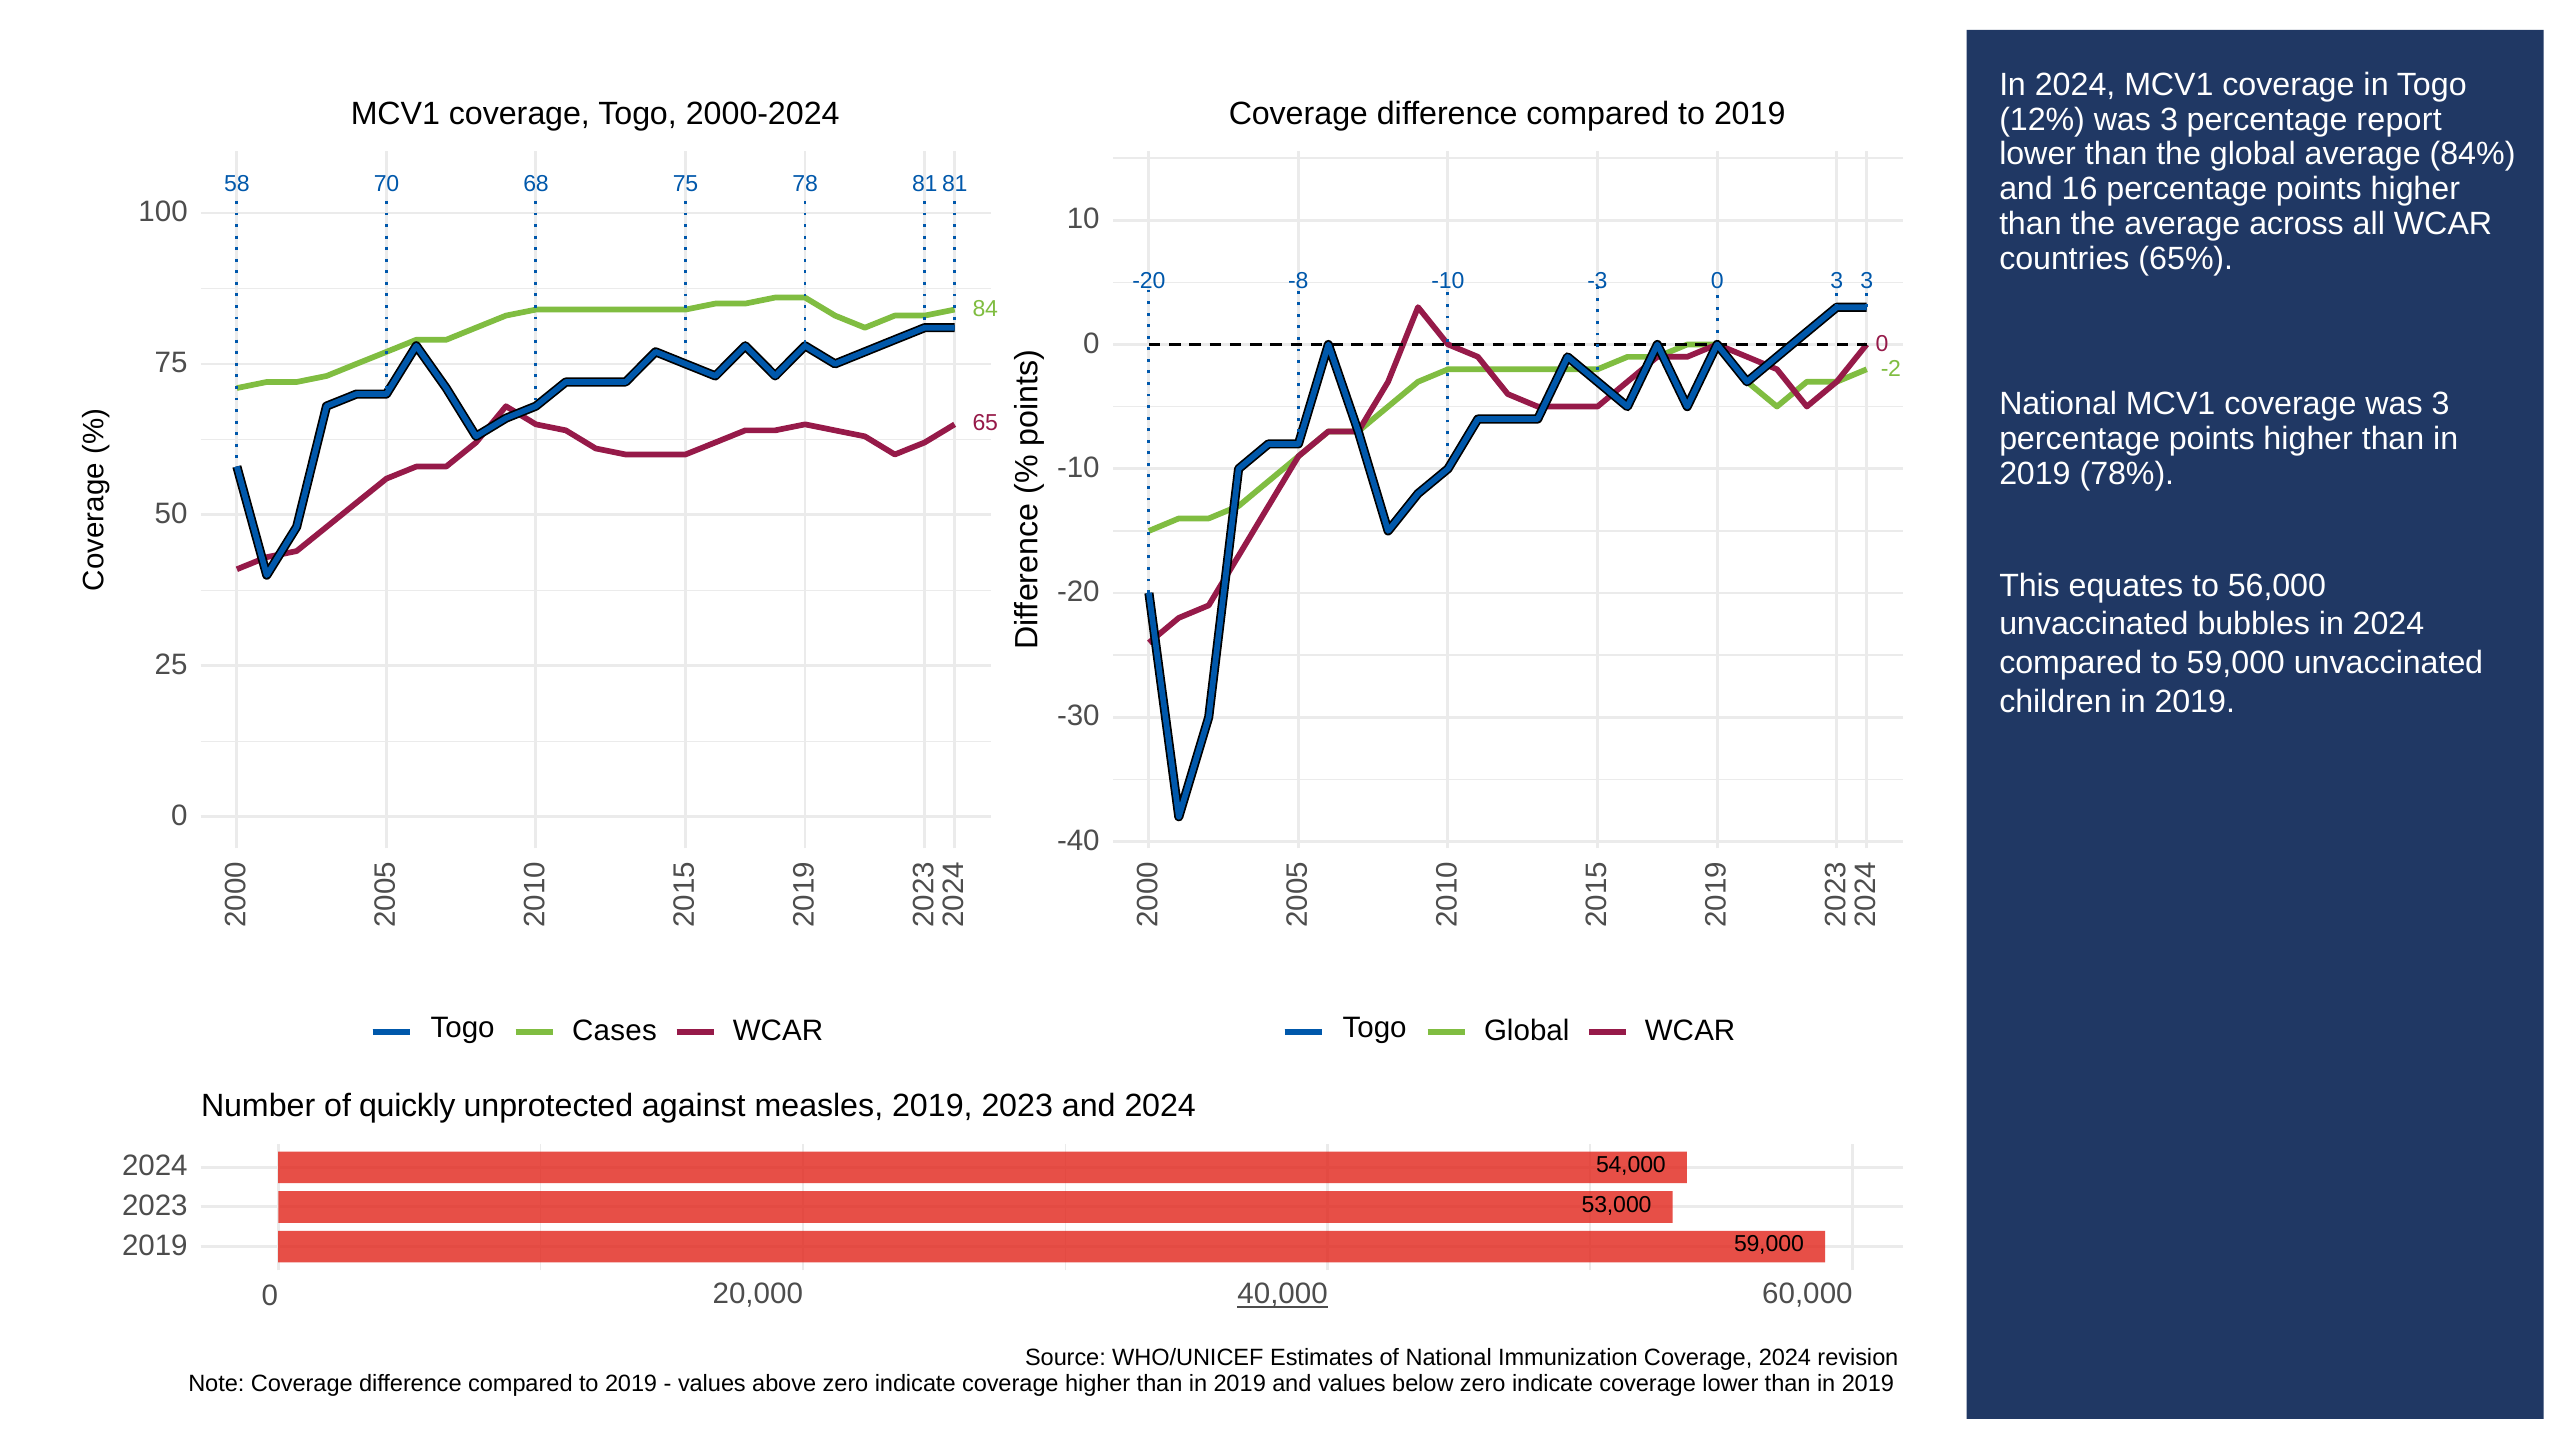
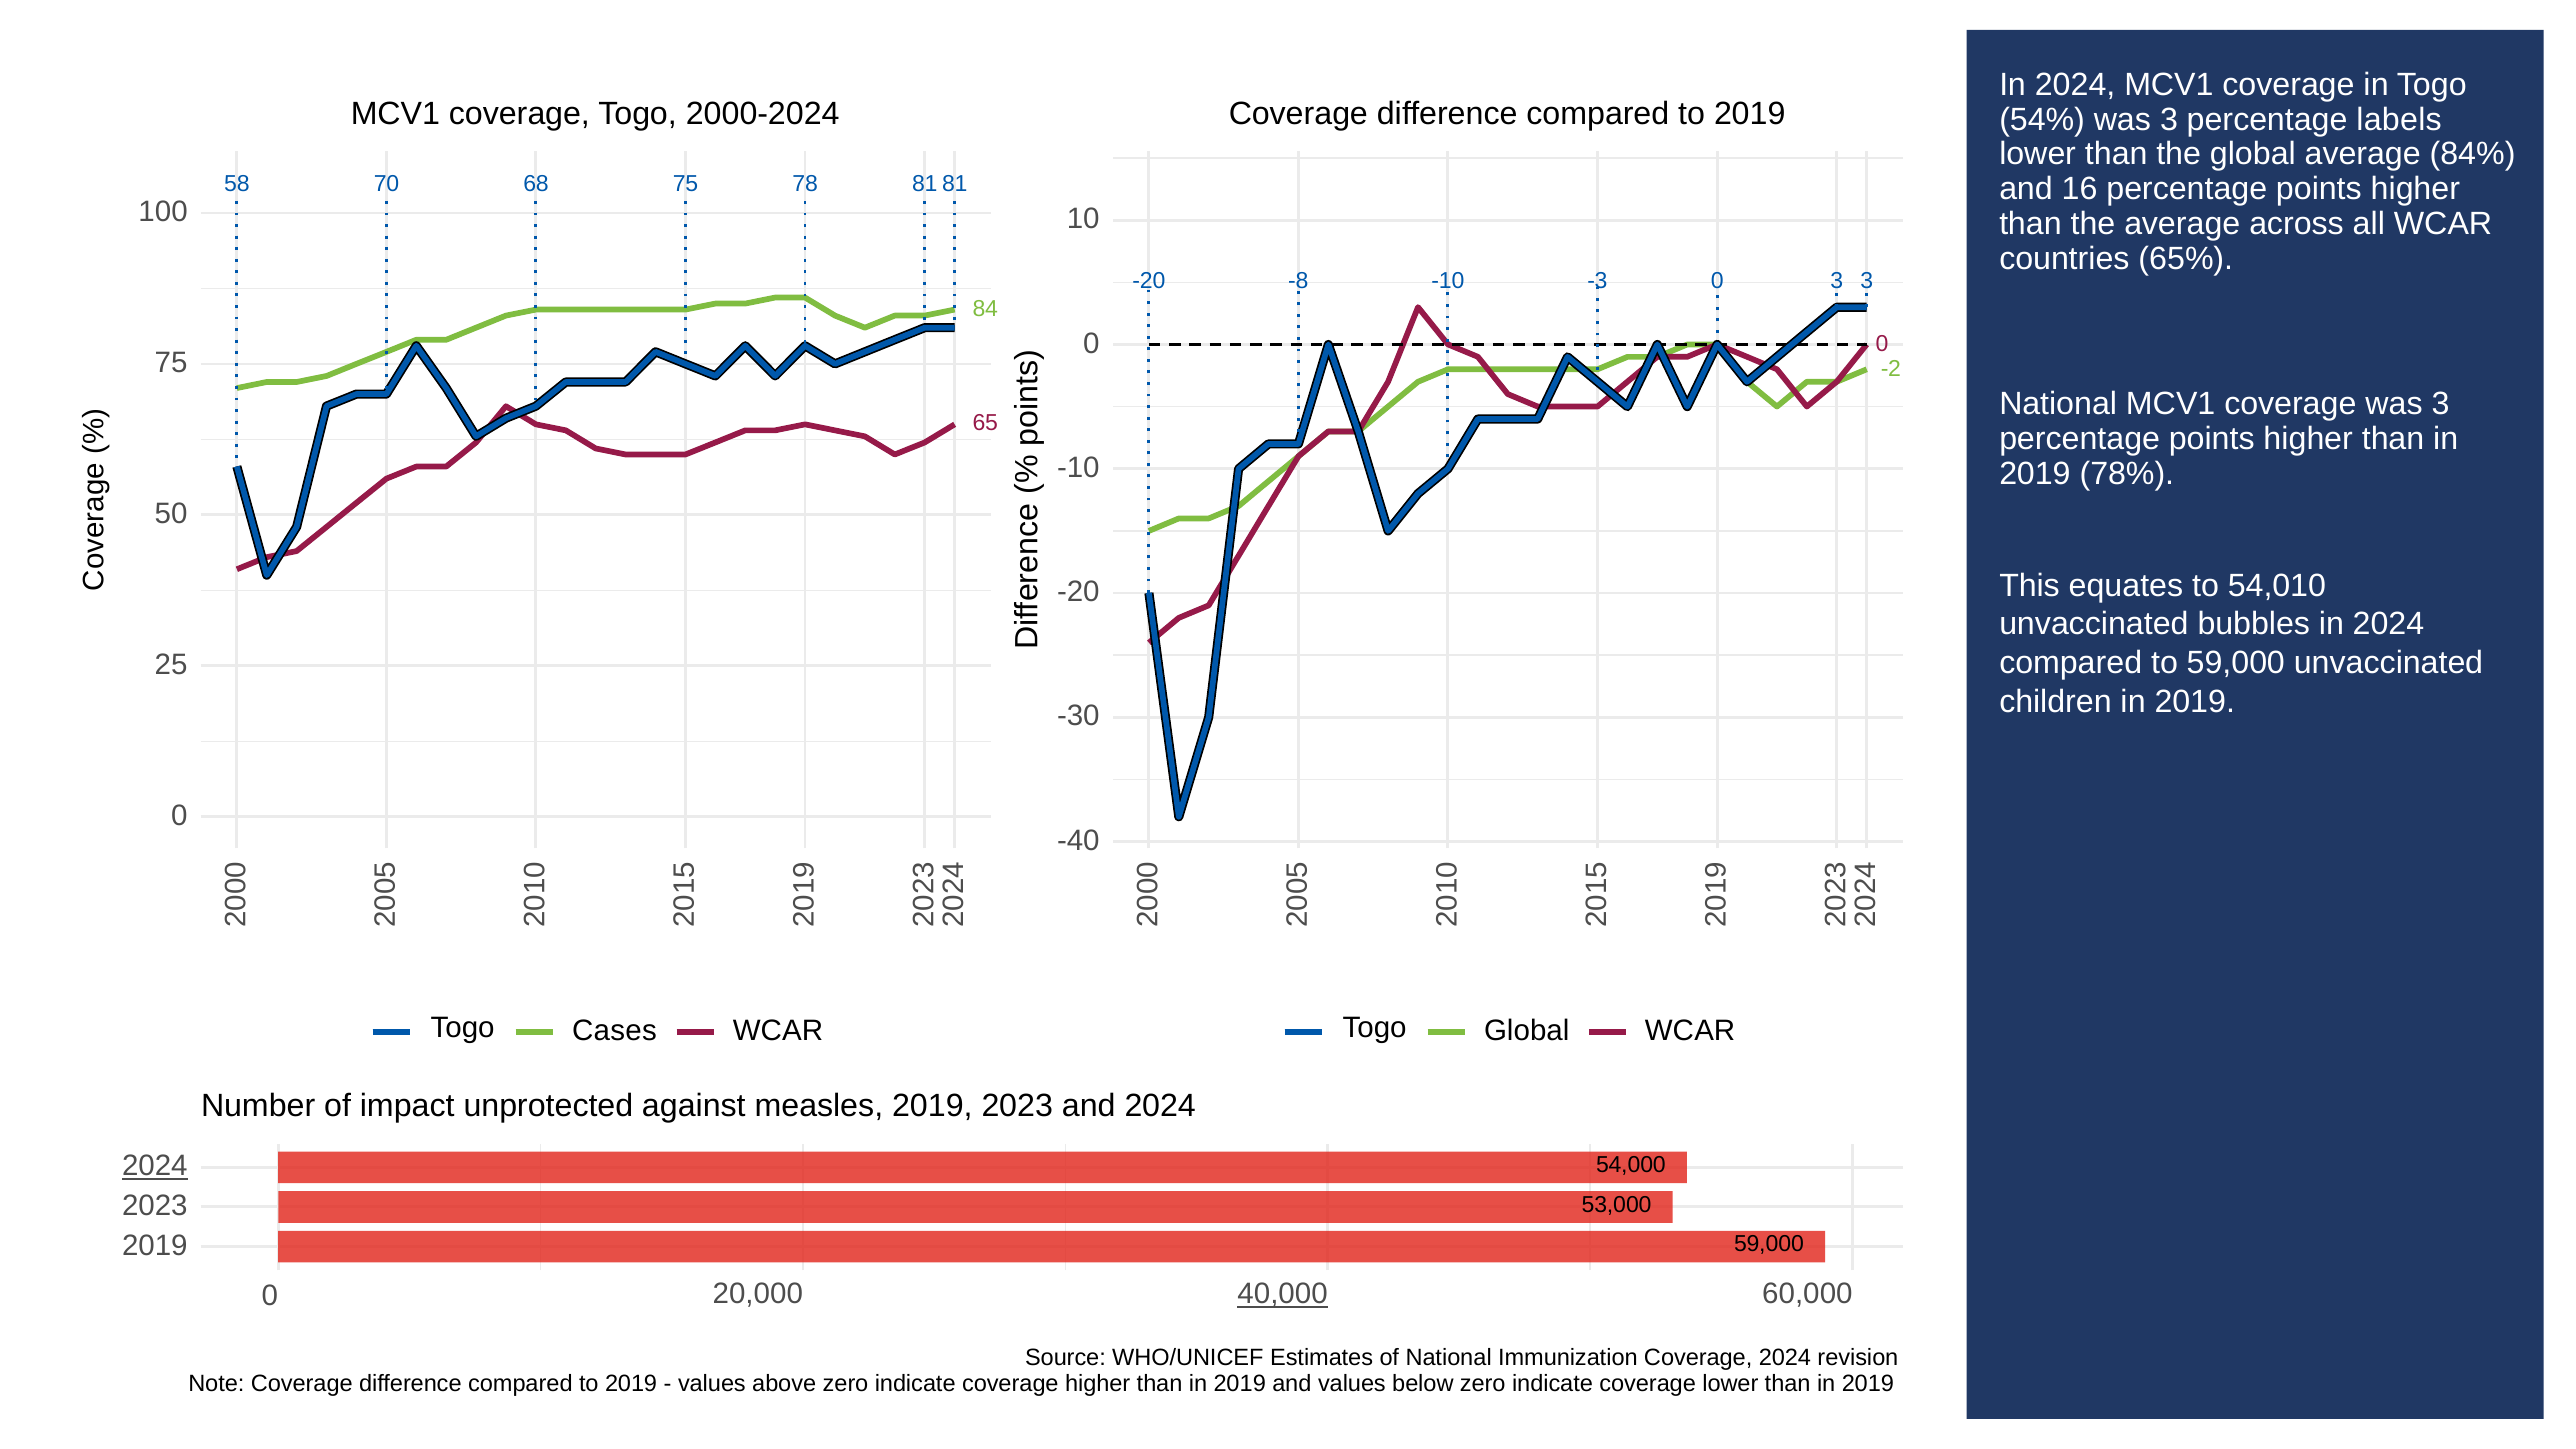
12%: 12% -> 54% (2042, 119)
report: report -> labels (2399, 119)
56,000: 56,000 -> 54,010 (2277, 585)
quickly: quickly -> impact (407, 1106)
2024 underline: none -> present (155, 1166)
